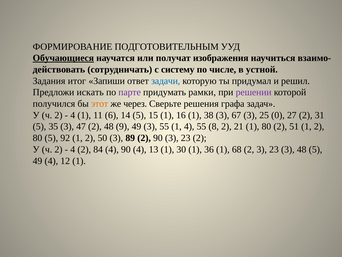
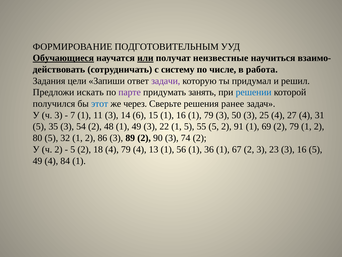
или underline: none -> present (145, 58)
изображения: изображения -> неизвестные (221, 58)
устной: устной -> работа (262, 69)
итог: итог -> цели (77, 81)
задачи colour: blue -> purple (166, 81)
рамки: рамки -> занять (202, 92)
решении colour: purple -> blue (254, 92)
этот colour: orange -> blue (100, 104)
графа: графа -> ранее (233, 104)
2: 2 -> 3 (59, 115)
4: 4 -> 7 (73, 115)
11 6: 6 -> 3 (112, 115)
14 5: 5 -> 6 (139, 115)
1 38: 38 -> 79 (209, 115)
67: 67 -> 50 (236, 115)
25 0: 0 -> 4 (278, 115)
27 2: 2 -> 4 (306, 115)
47: 47 -> 54 (81, 126)
48 9: 9 -> 1 (123, 126)
3 55: 55 -> 22 (164, 126)
1 4: 4 -> 5 (189, 126)
55 8: 8 -> 5 (214, 126)
21: 21 -> 91 (239, 126)
1 80: 80 -> 69 (266, 126)
2 51: 51 -> 79 (294, 126)
92: 92 -> 32 (65, 138)
50: 50 -> 86 (102, 138)
90 3 23: 23 -> 74 (186, 138)
4: 4 -> 5 (73, 149)
84: 84 -> 18 (98, 149)
4 90: 90 -> 79 (126, 149)
30: 30 -> 56 (181, 149)
68: 68 -> 67 (237, 149)
3 48: 48 -> 16 (302, 149)
12: 12 -> 84 (65, 161)
